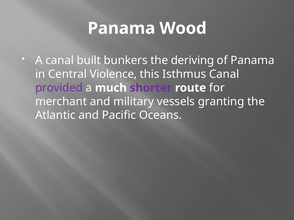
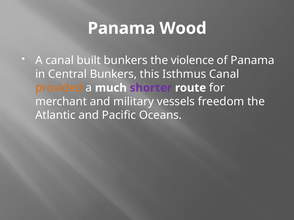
deriving: deriving -> violence (192, 61)
Central Violence: Violence -> Bunkers (113, 74)
provided colour: purple -> orange (59, 88)
granting: granting -> freedom (221, 102)
